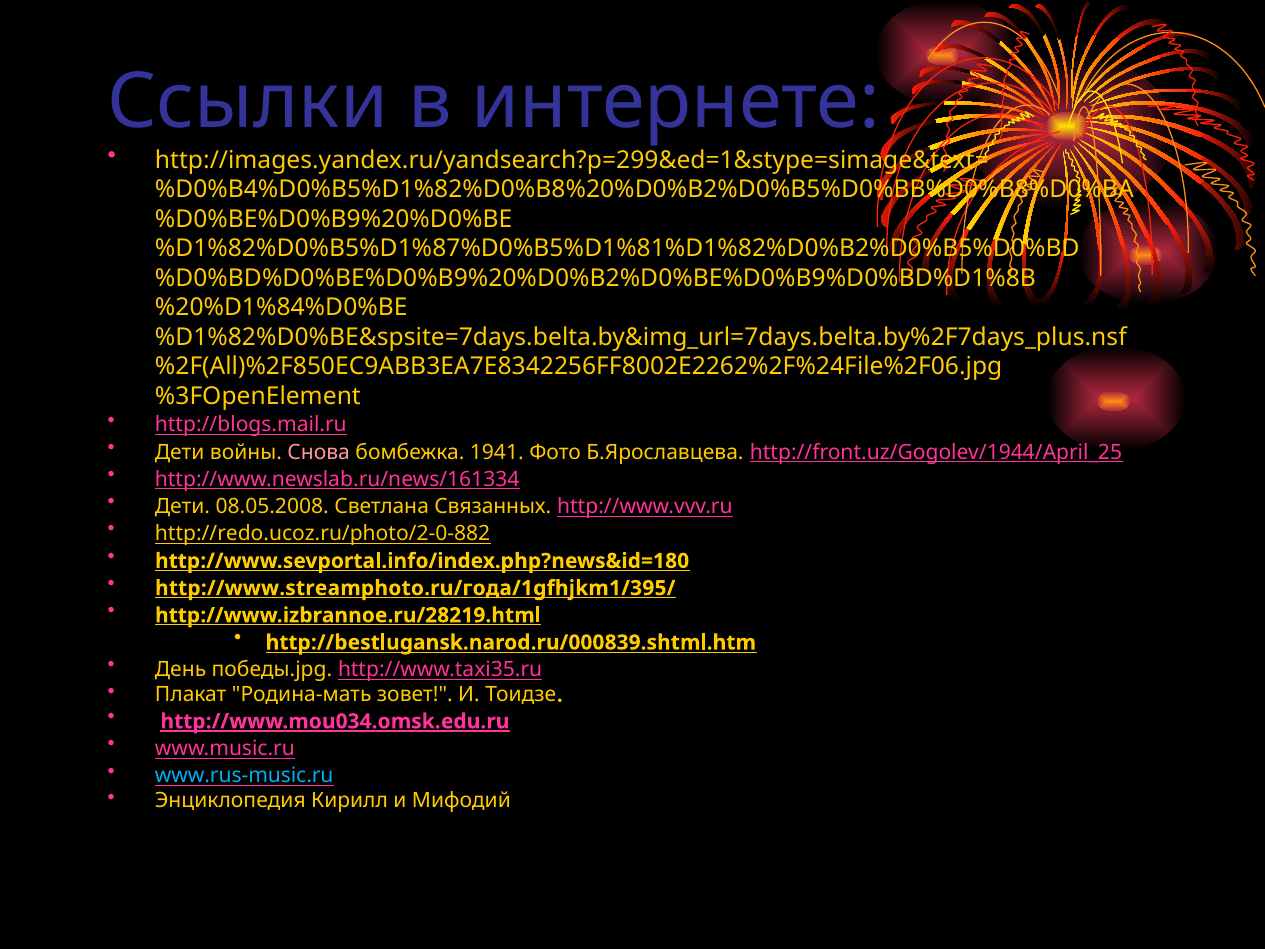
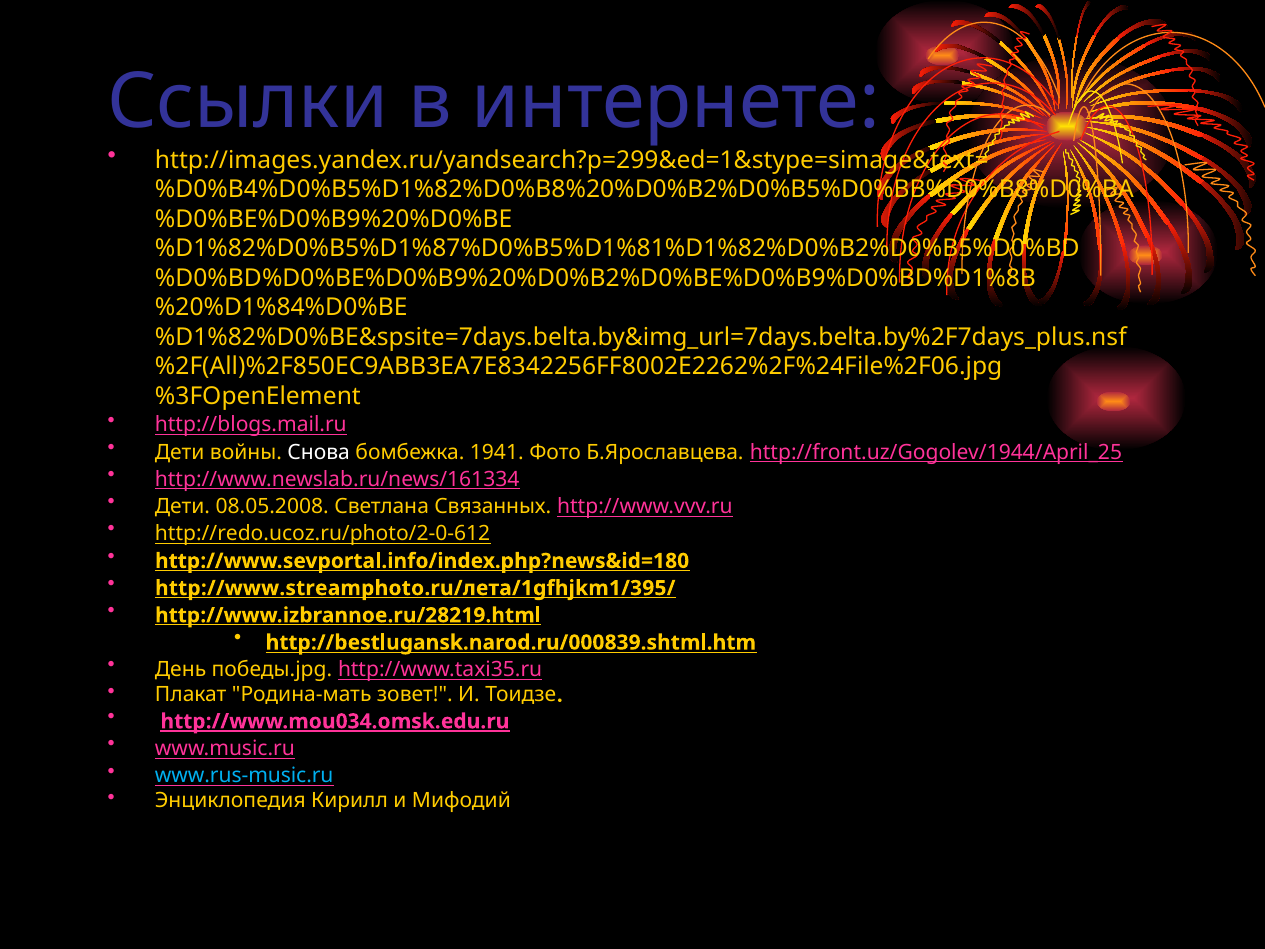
Снова colour: pink -> white (319, 452)
http://redo.ucoz.ru/photo/2-0-882: http://redo.ucoz.ru/photo/2-0-882 -> http://redo.ucoz.ru/photo/2-0-612 (323, 534)
http://www.streamphoto.ru/года/1gfhjkm1/395/: http://www.streamphoto.ru/года/1gfhjkm1/395/ -> http://www.streamphoto.ru/лета/1gfhjkm1/395/ (415, 588)
